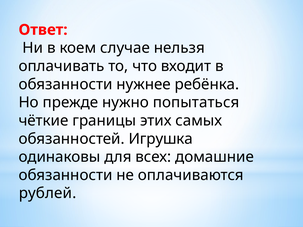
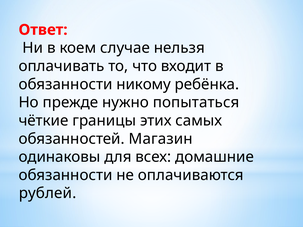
нужнее: нужнее -> никому (144, 84)
Игрушка: Игрушка -> Магазин (161, 139)
